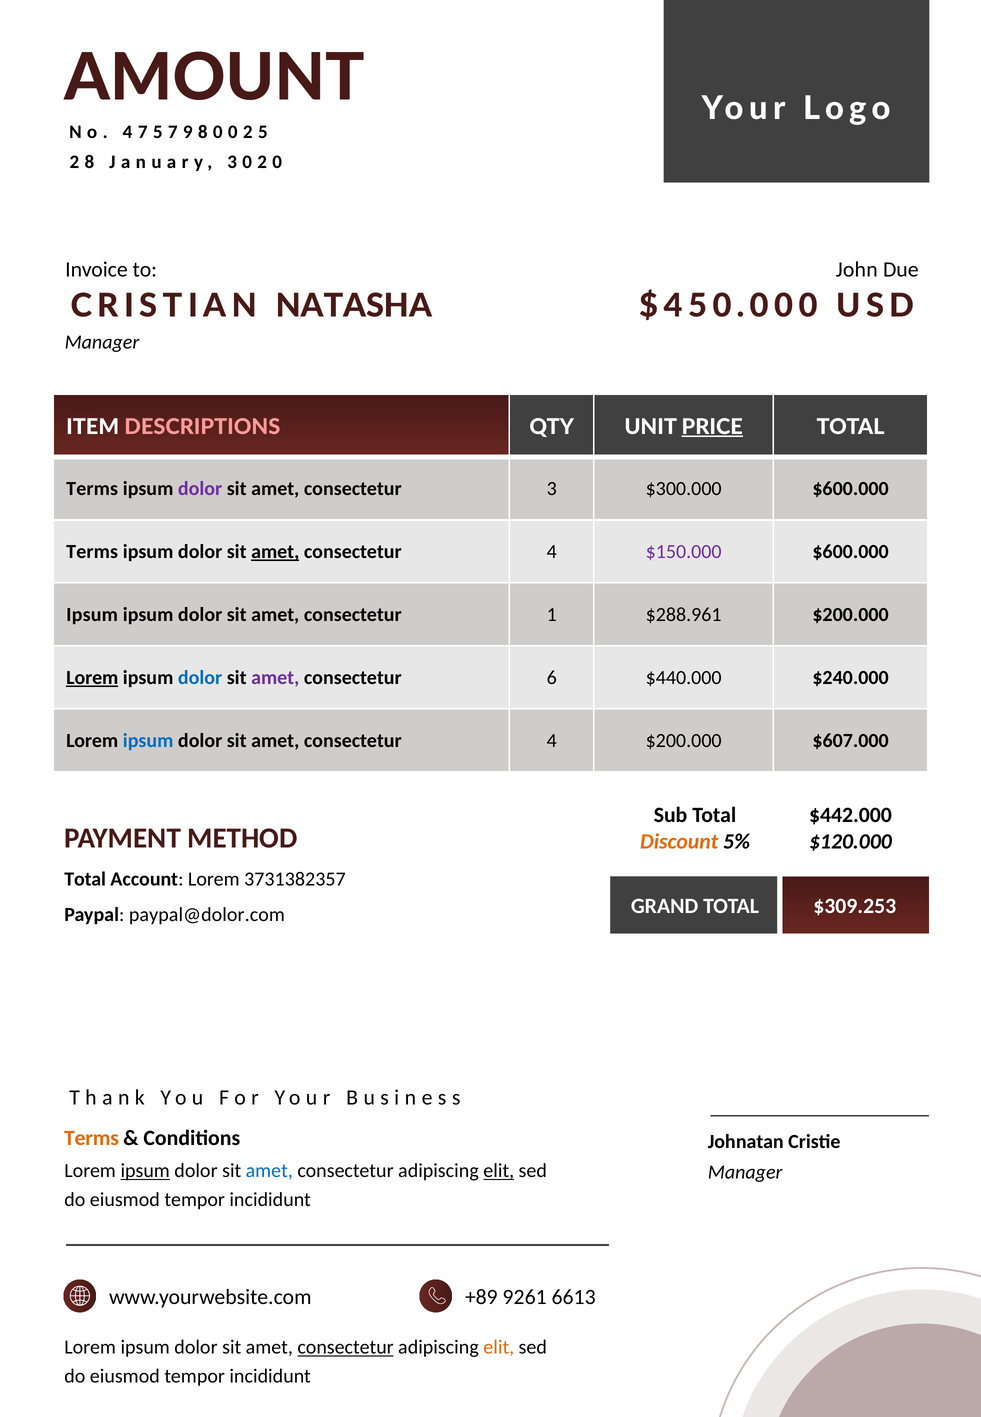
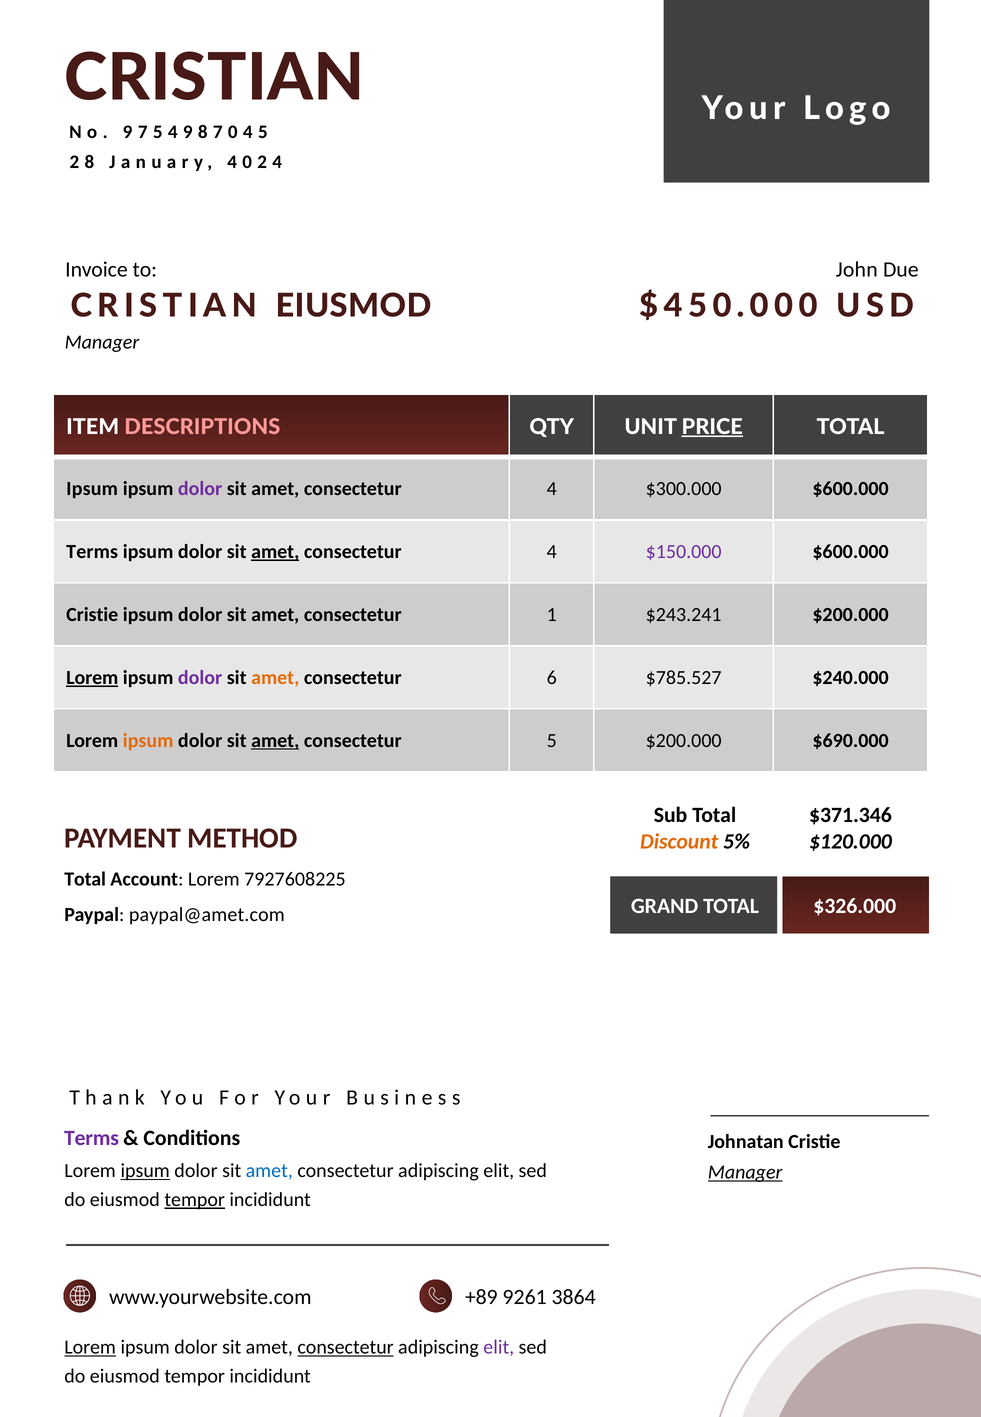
AMOUNT: AMOUNT -> CRISTIAN (214, 78)
4: 4 -> 9 (127, 132)
7: 7 -> 4 (173, 132)
0: 0 -> 7 (218, 132)
2: 2 -> 4 (248, 132)
3: 3 -> 4 (232, 162)
2 0: 0 -> 4 (277, 162)
CRISTIAN NATASHA: NATASHA -> EIUSMOD (354, 306)
Terms: Terms -> Ipsum (92, 489)
3: 3 -> 4 (552, 489)
Ipsum: Ipsum -> Cristie (92, 615)
$288.961: $288.961 -> $243.241 (684, 615)
dolor colour: blue -> purple (200, 678)
amet colour: purple -> orange (275, 678)
$440.000: $440.000 -> $785.527 (684, 678)
ipsum colour: blue -> orange (148, 741)
amet underline: none -> present (275, 741)
4: 4 -> 5 (552, 741)
$607.000: $607.000 -> $690.000 (851, 741)
$442.000: $442.000 -> $371.346 (850, 815)
3731382357: 3731382357 -> 7927608225 (295, 879)
$309.253: $309.253 -> $326.000 (855, 906)
paypal@dolor.com: paypal@dolor.com -> paypal@amet.com (207, 915)
Terms colour: orange -> purple (92, 1138)
elit underline: present -> none (499, 1171)
Manager underline: none -> present (745, 1172)
tempor underline: none -> present (195, 1200)
6613: 6613 -> 3864 (574, 1297)
Lorem underline: none -> present (90, 1347)
elit colour: orange -> purple (499, 1347)
